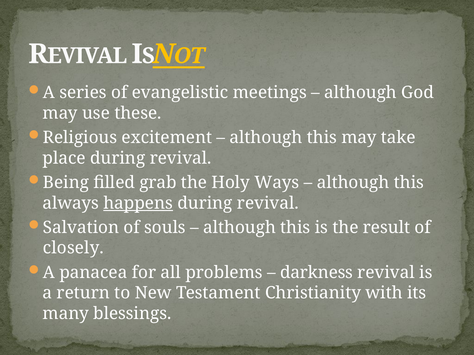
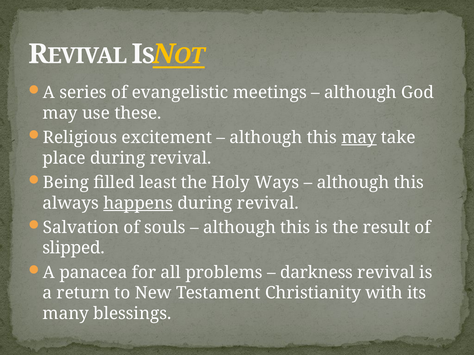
may underline: none -> present (359, 138)
grab: grab -> least (158, 183)
closely: closely -> slipped (74, 248)
